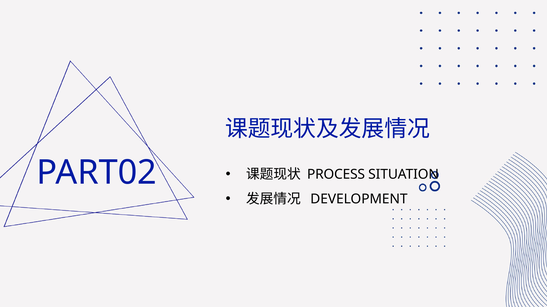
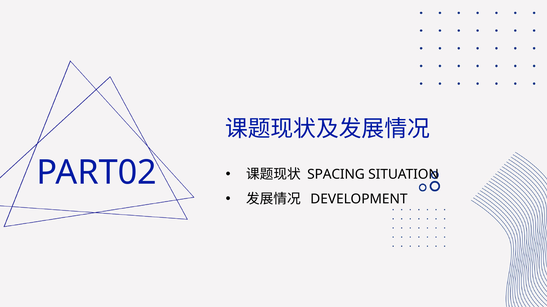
PROCESS: PROCESS -> SPACING (336, 175)
